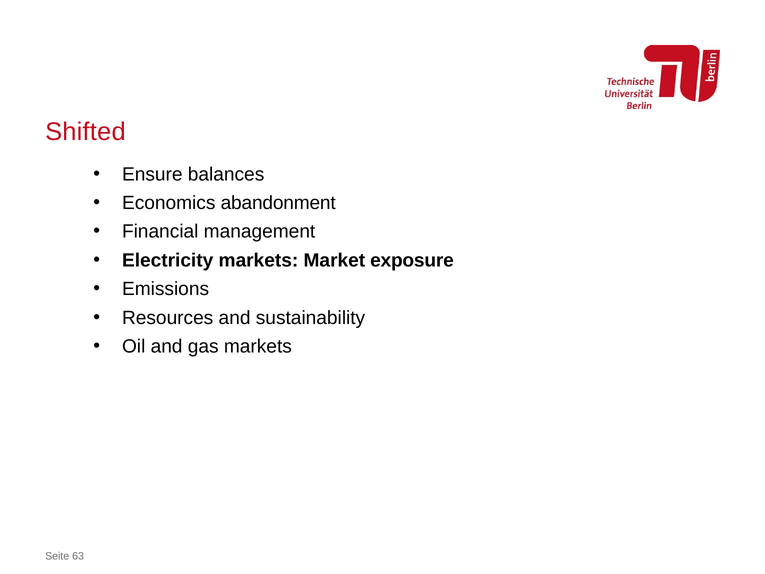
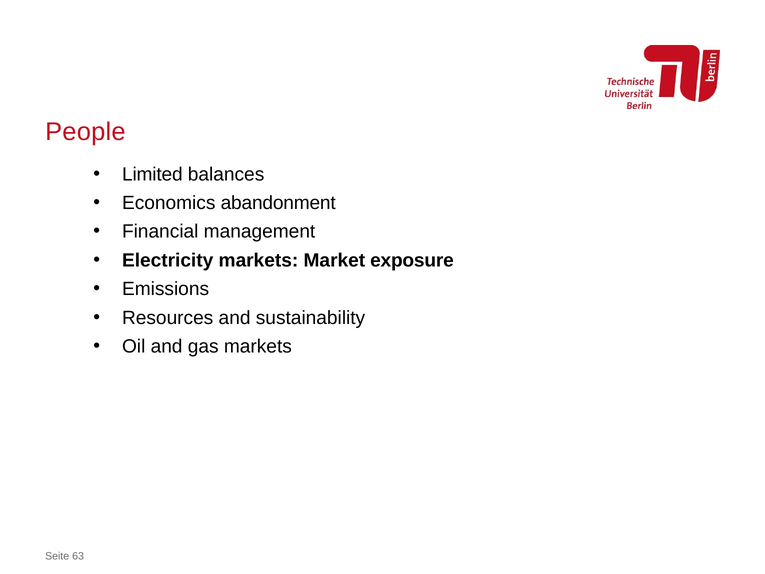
Shifted: Shifted -> People (85, 132)
Ensure: Ensure -> Limited (152, 174)
